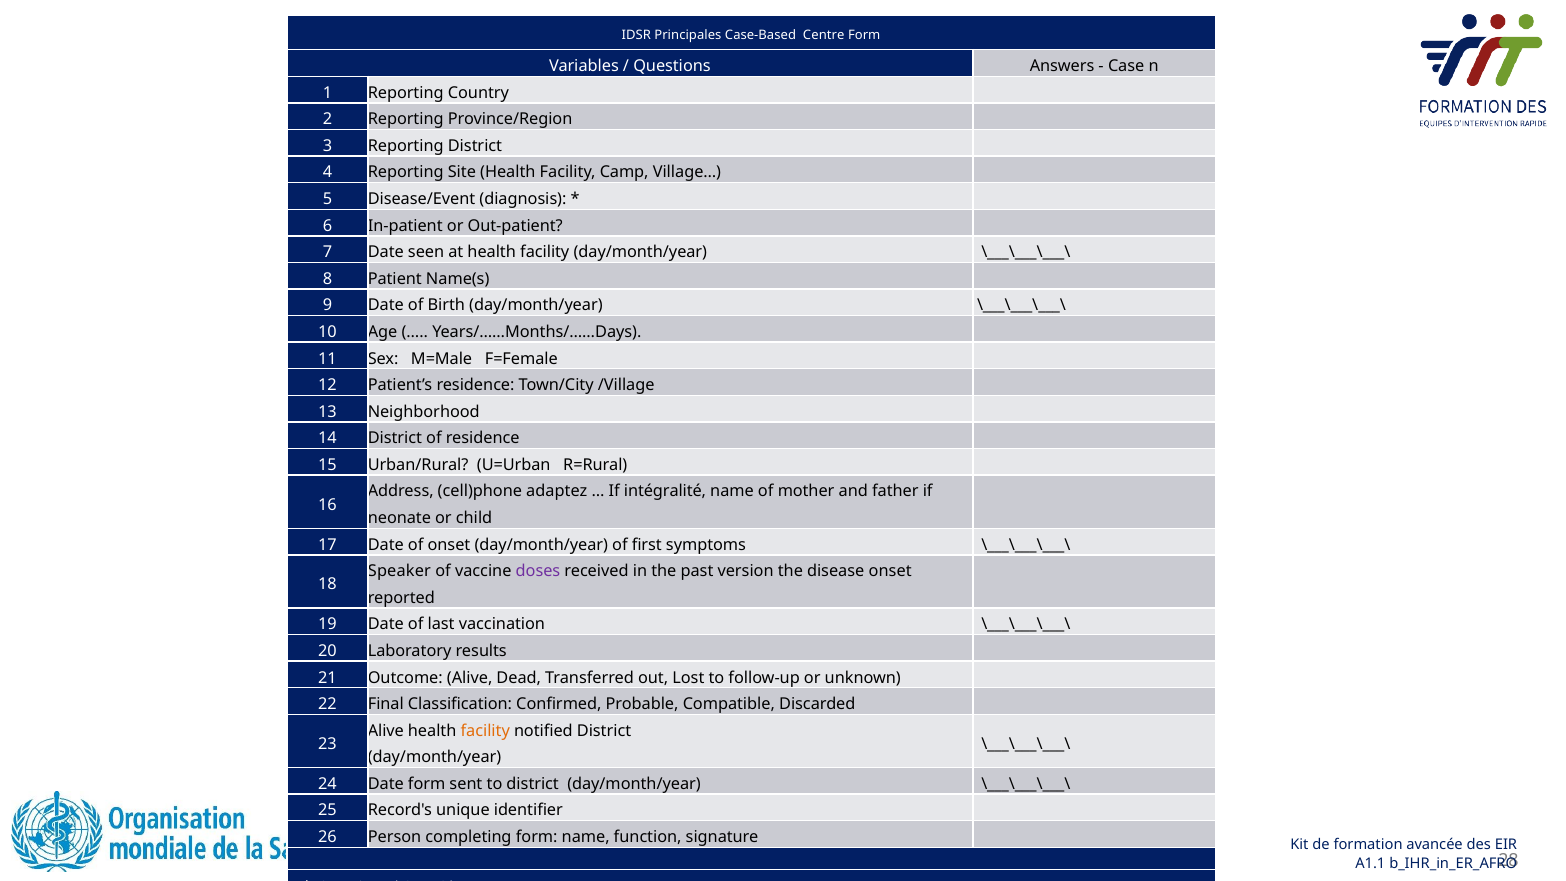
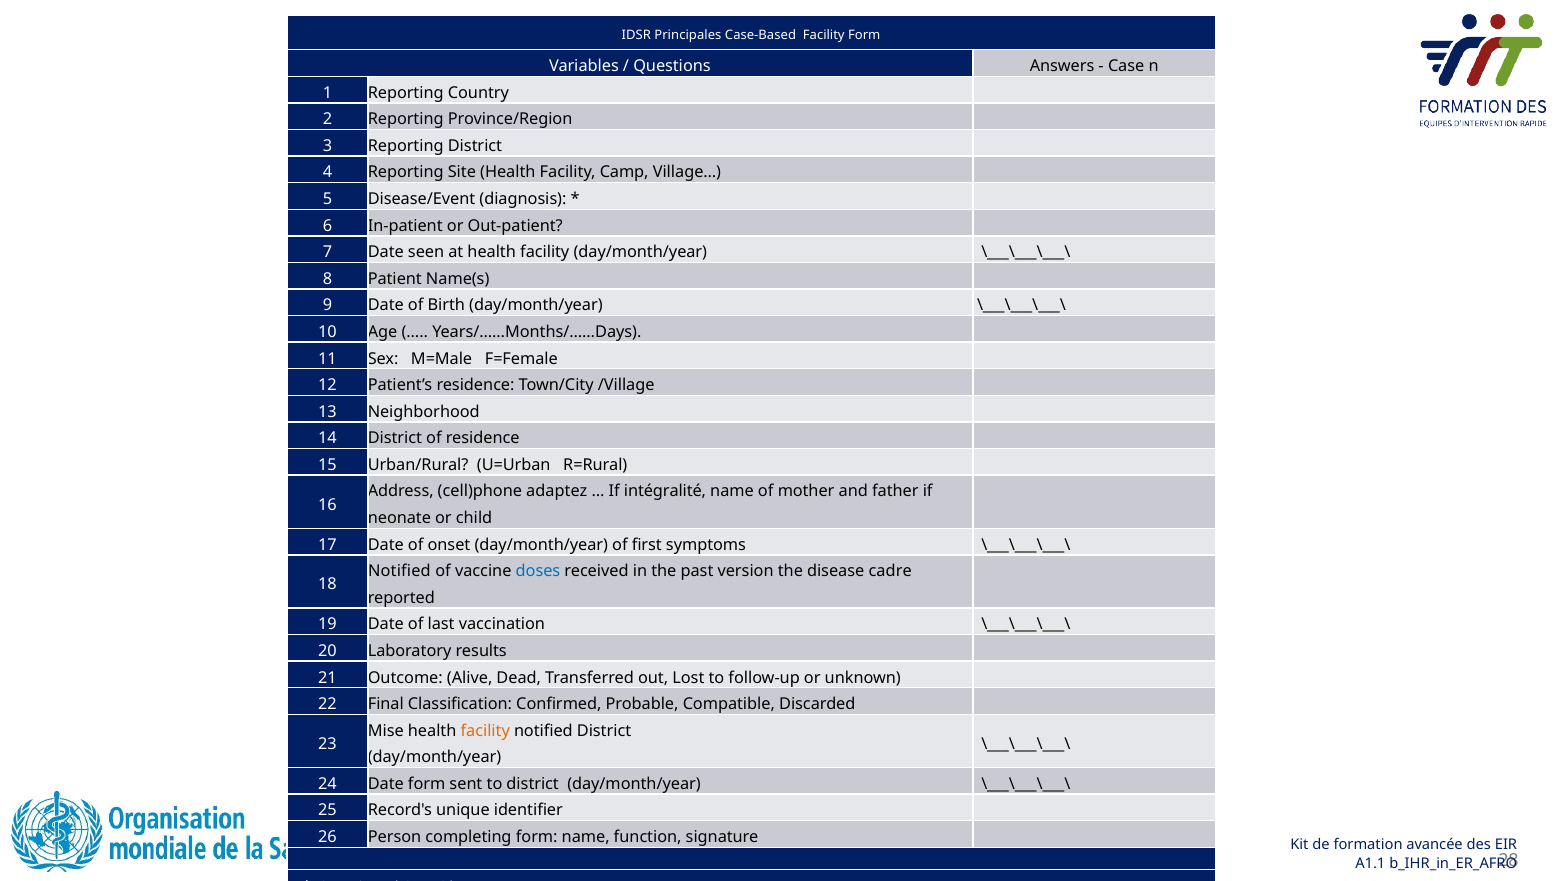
Case-Based Centre: Centre -> Facility (824, 35)
Speaker: Speaker -> Notified (399, 571)
doses colour: purple -> blue (538, 571)
disease onset: onset -> cadre (890, 571)
Alive: Alive -> Mise (386, 731)
